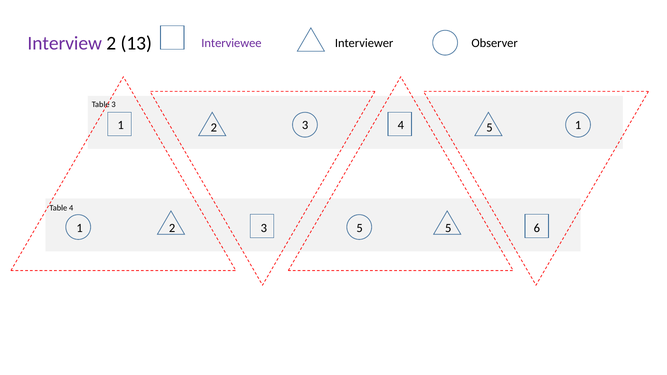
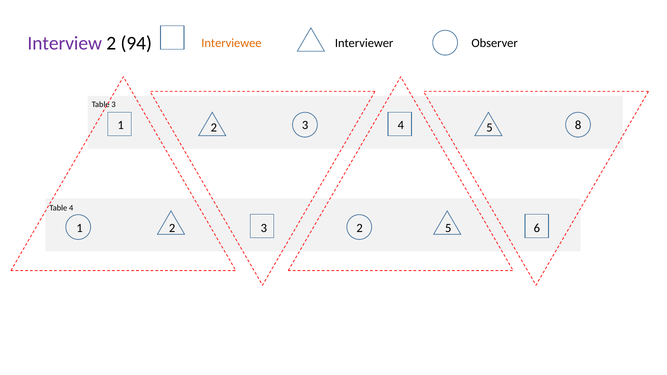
13: 13 -> 94 (136, 43)
Interviewee colour: purple -> orange (231, 43)
5 1: 1 -> 8 (578, 125)
3 5: 5 -> 2 (360, 228)
